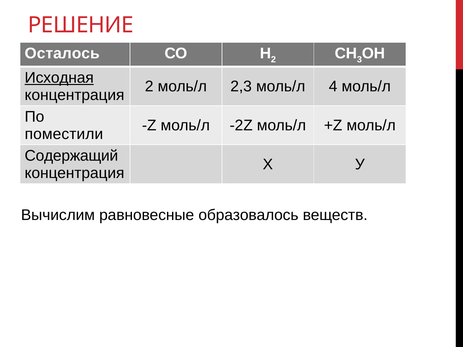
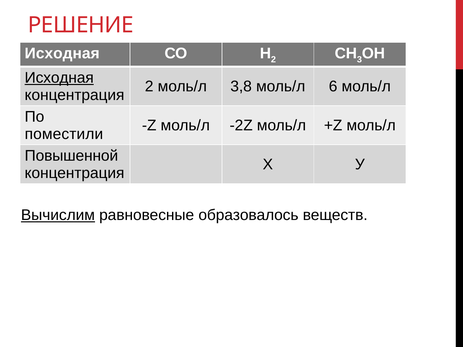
Осталось: Осталось -> Исходная (62, 54)
2,3: 2,3 -> 3,8 (241, 86)
4: 4 -> 6 (333, 86)
Содержащий: Содержащий -> Повышенной (71, 156)
Вычислим underline: none -> present (58, 215)
